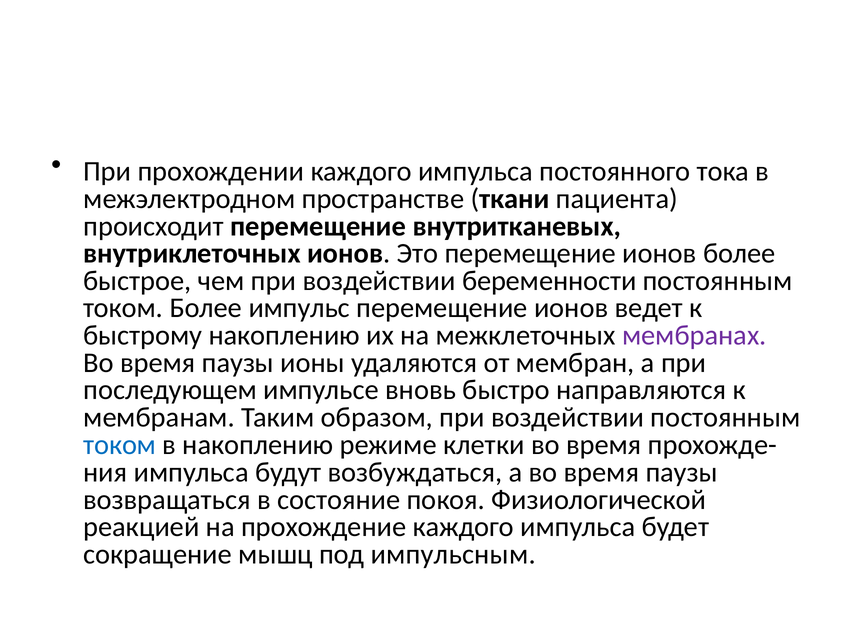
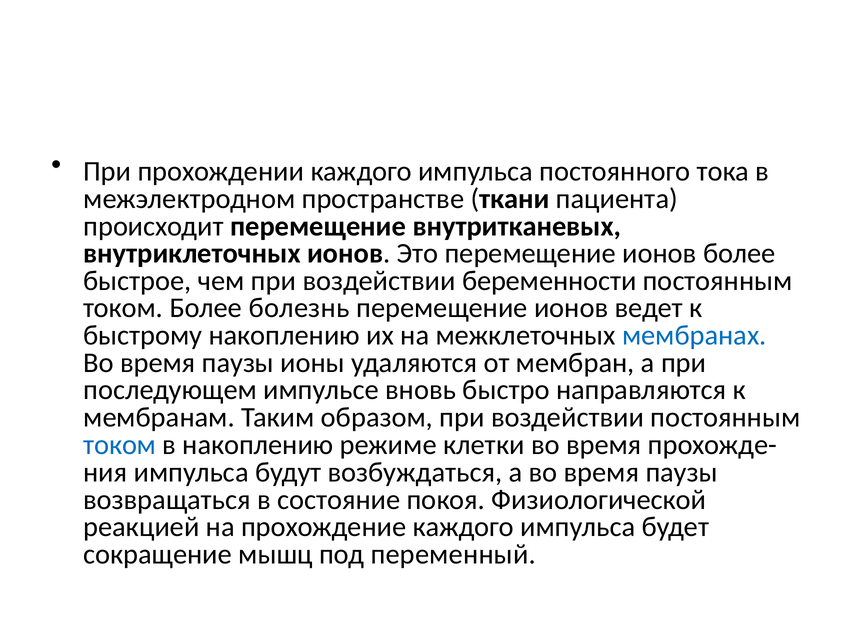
импульс: импульс -> болезнь (299, 308)
мембранах colour: purple -> blue (694, 336)
импульсным: импульсным -> переменный (453, 555)
